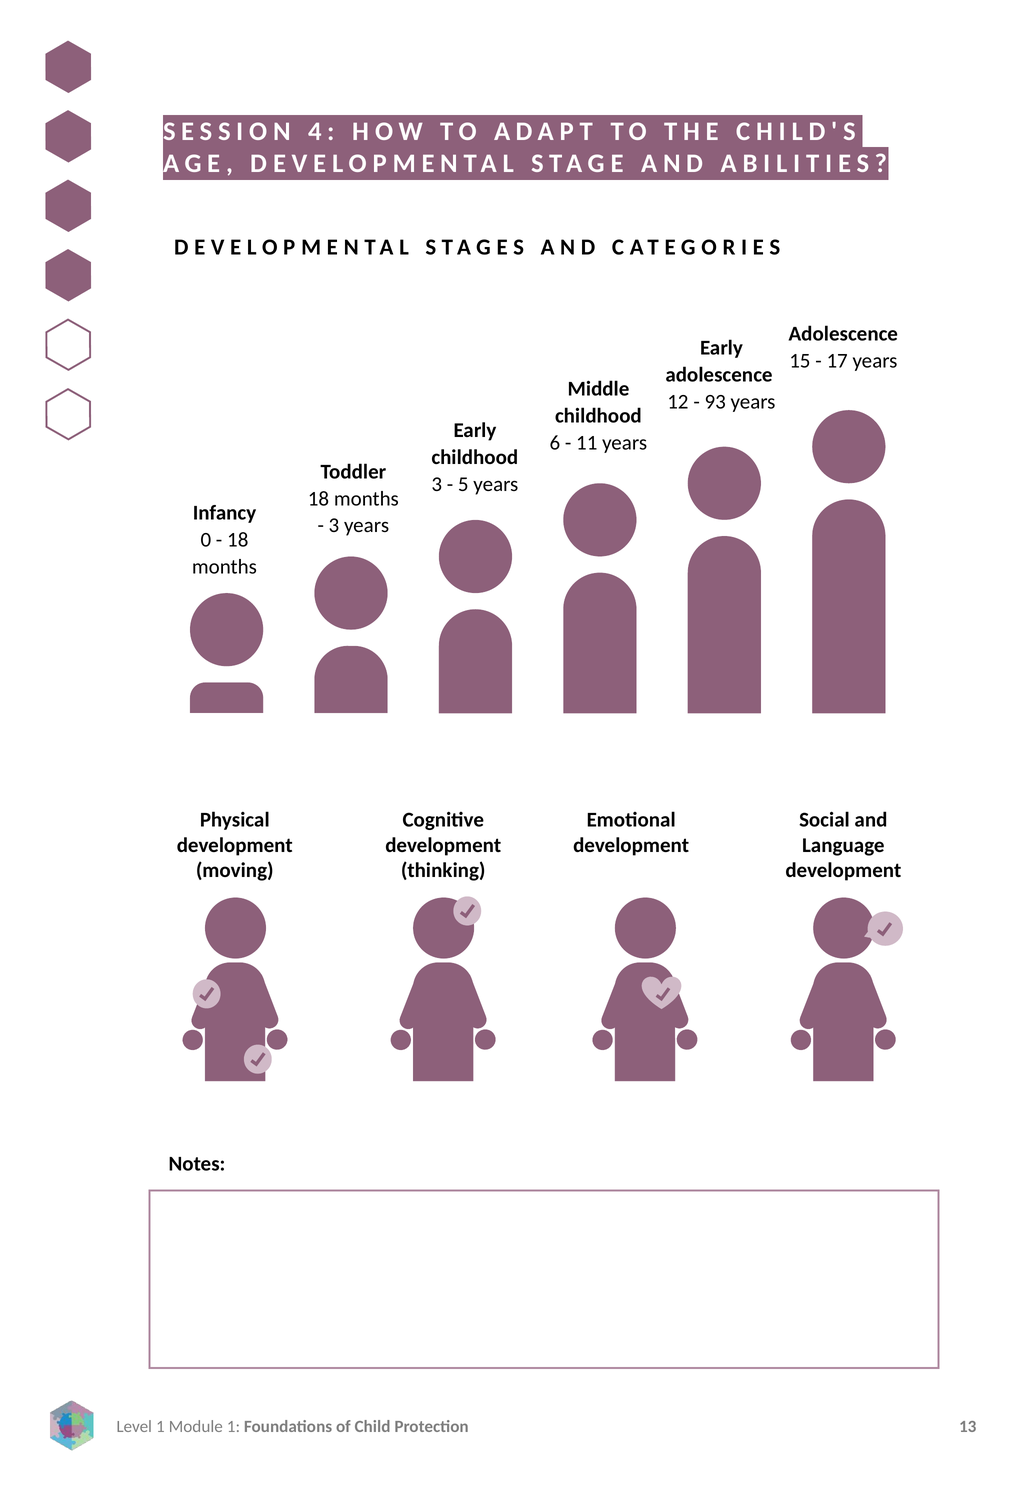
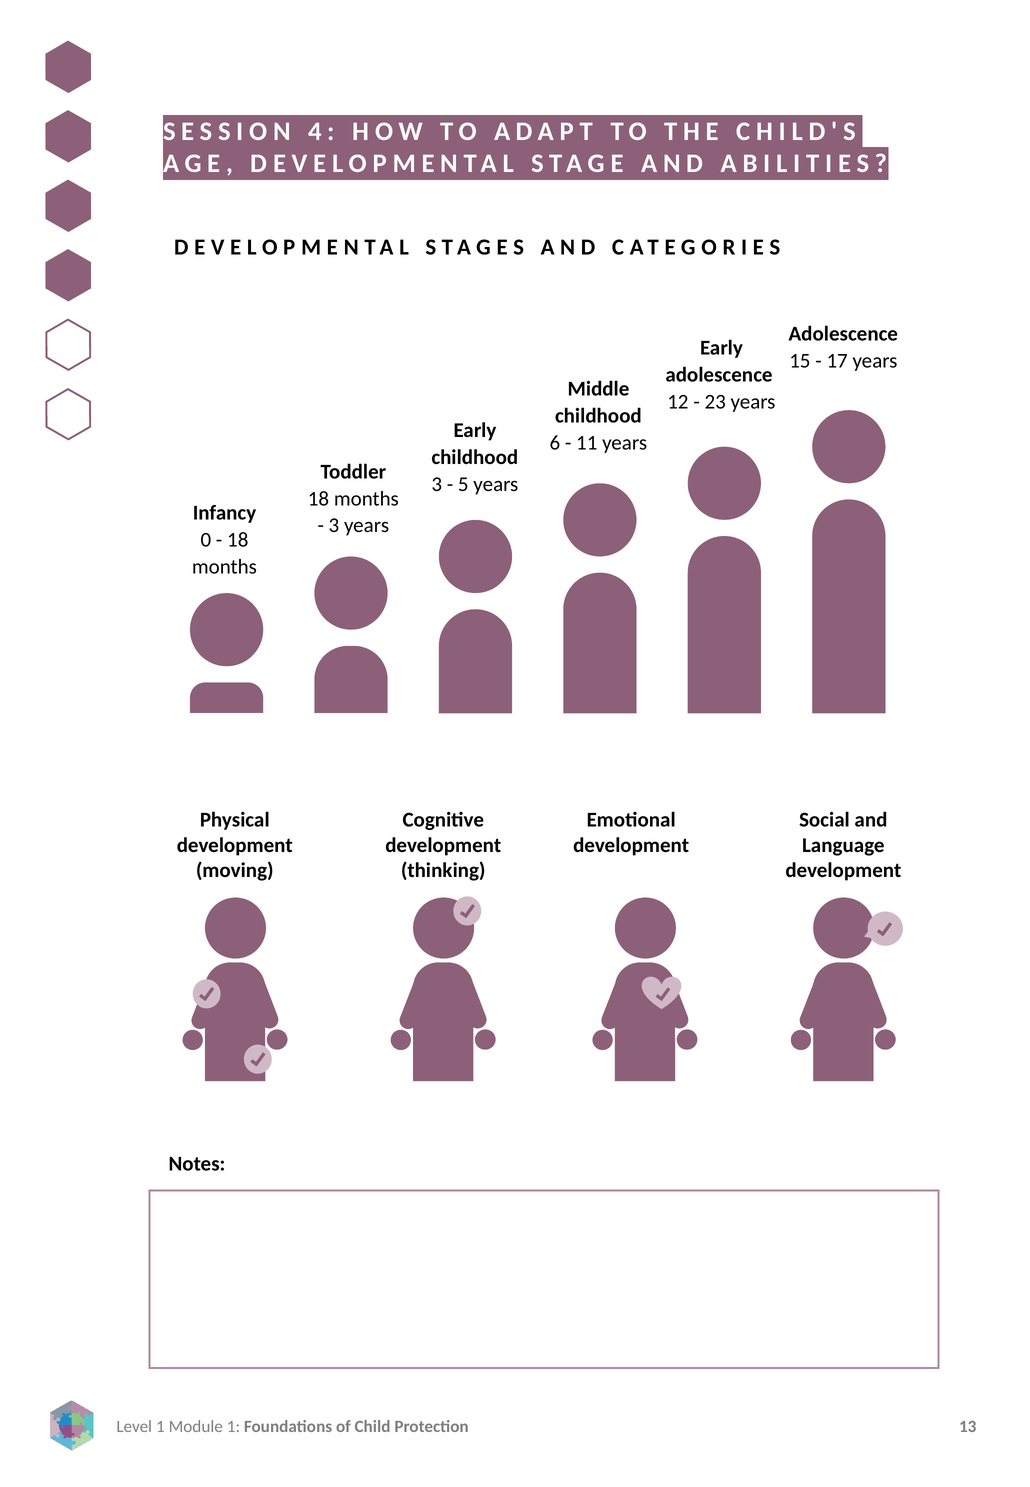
93: 93 -> 23 (715, 402)
